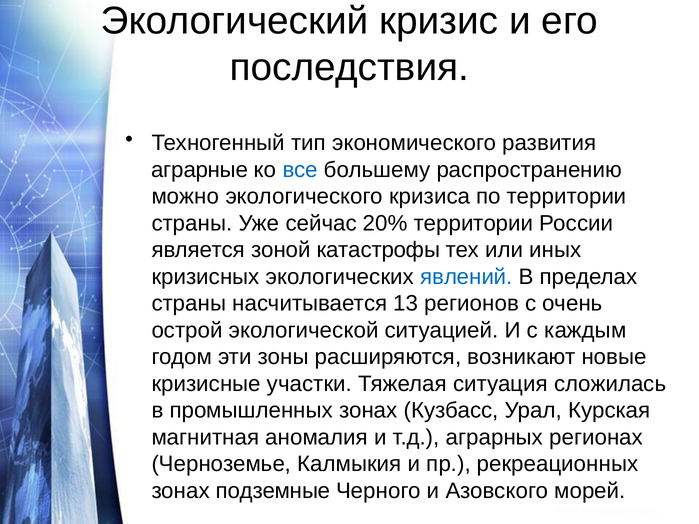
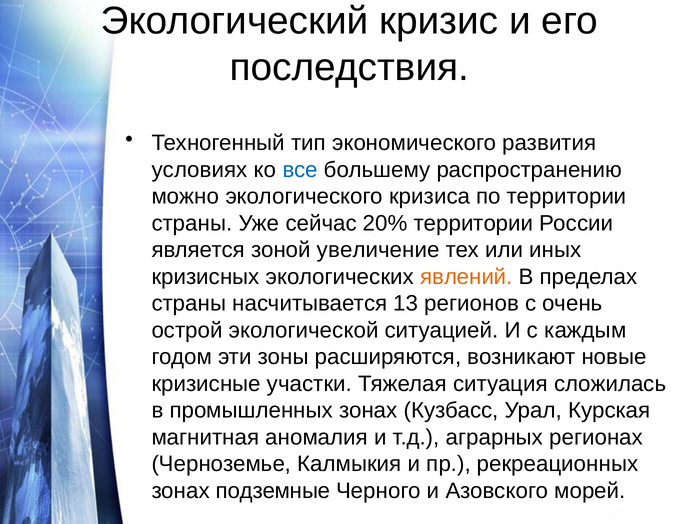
аграрные: аграрные -> условиях (200, 170)
катастрофы: катастрофы -> увеличение (378, 250)
явлений colour: blue -> orange (466, 277)
